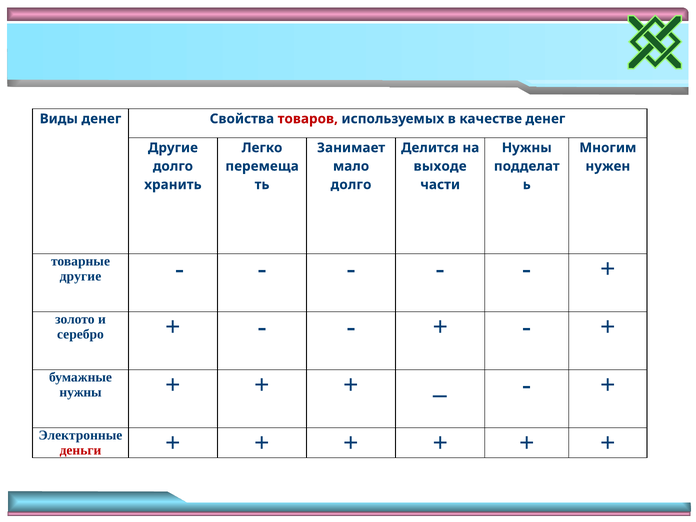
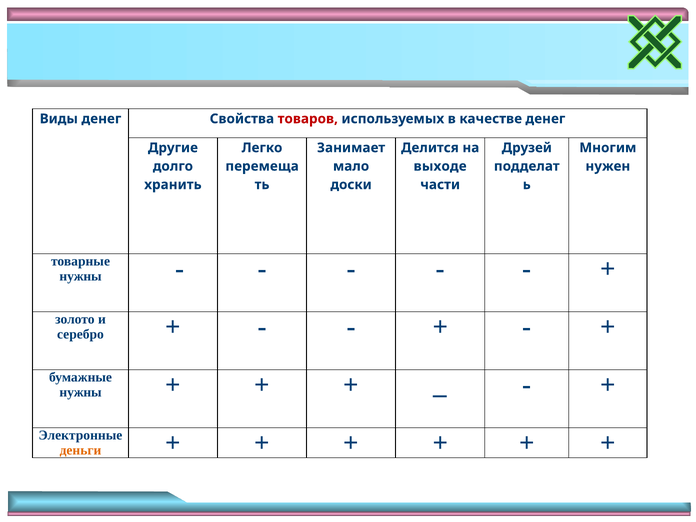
Нужны: Нужны -> Друзей (527, 148)
долго: долго -> доски (351, 185)
другие: другие -> нужны (81, 276)
деньги colour: red -> orange (81, 450)
